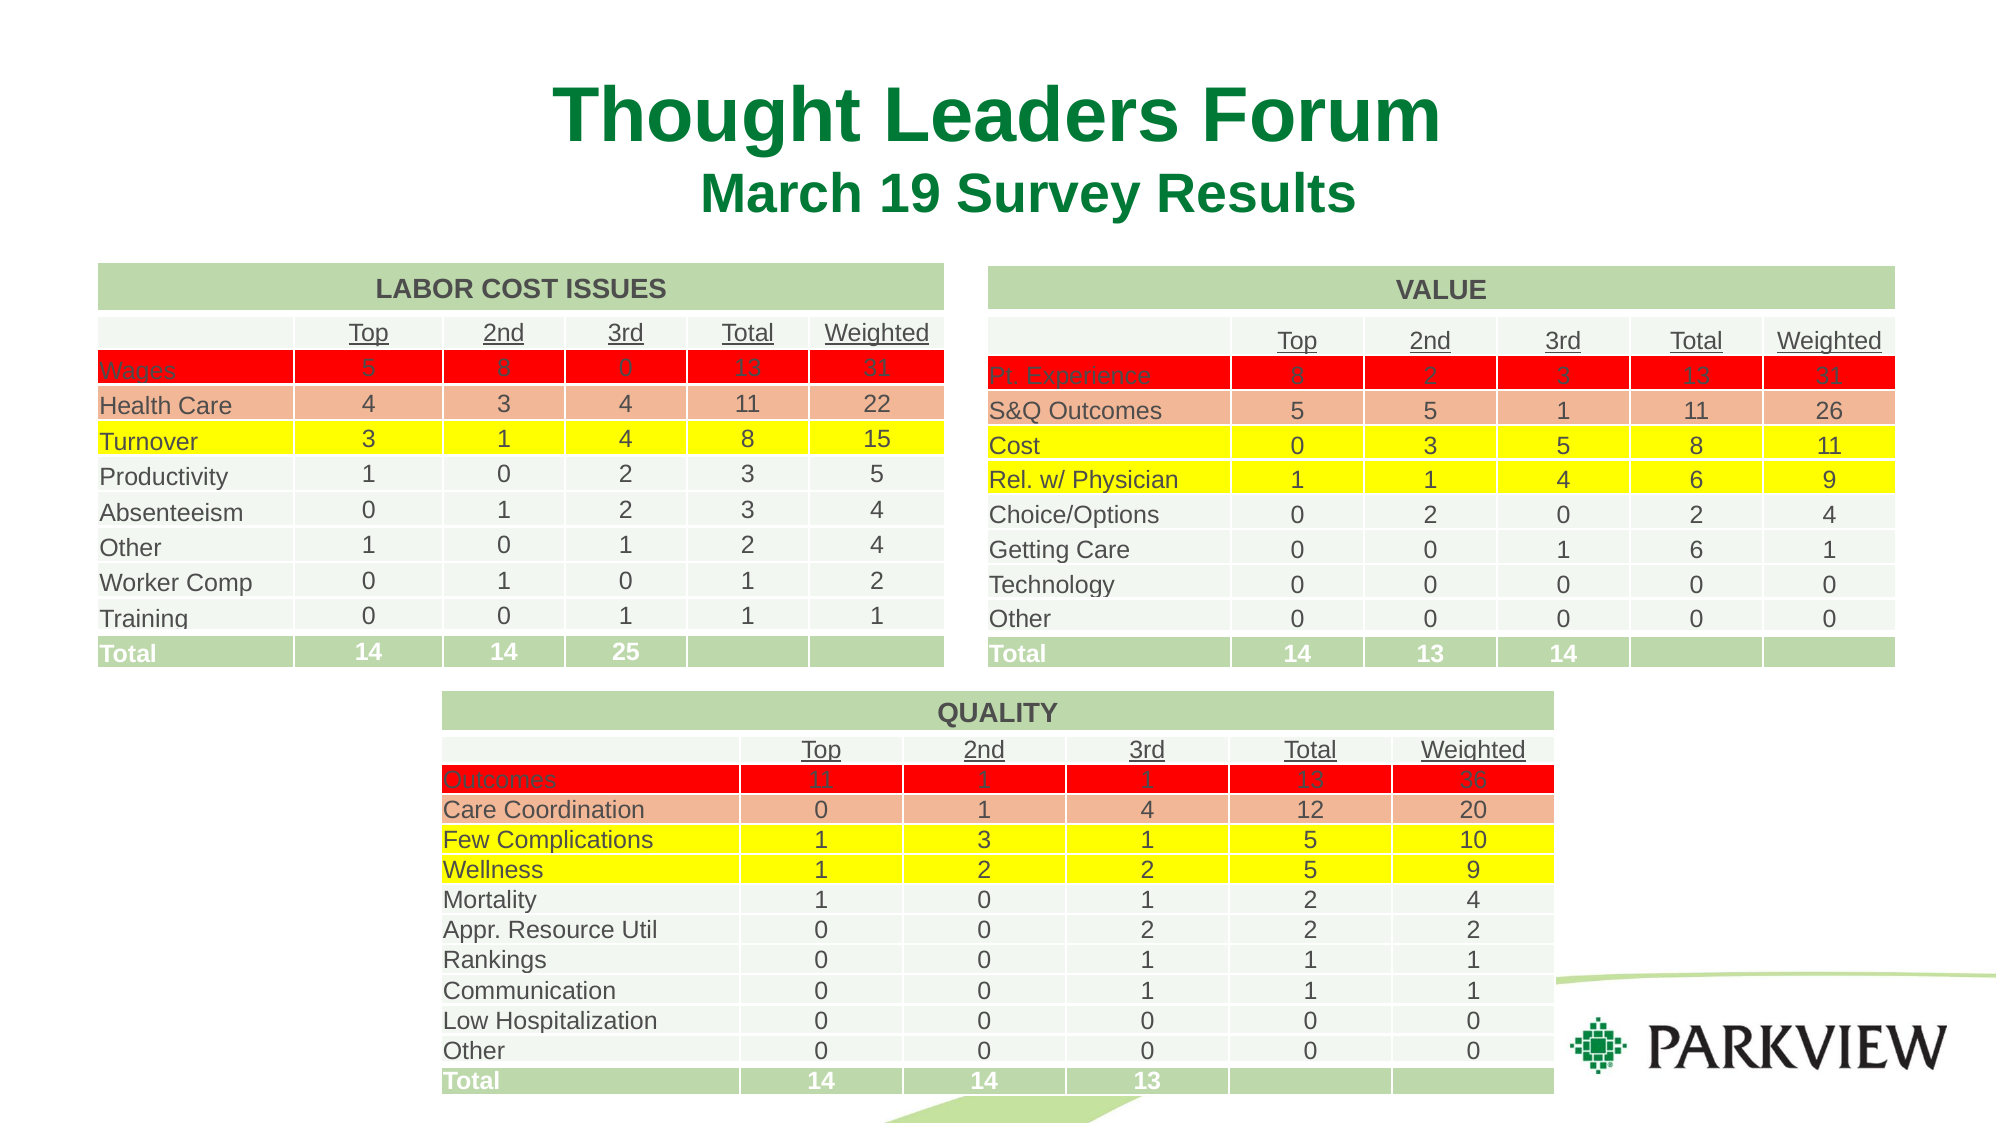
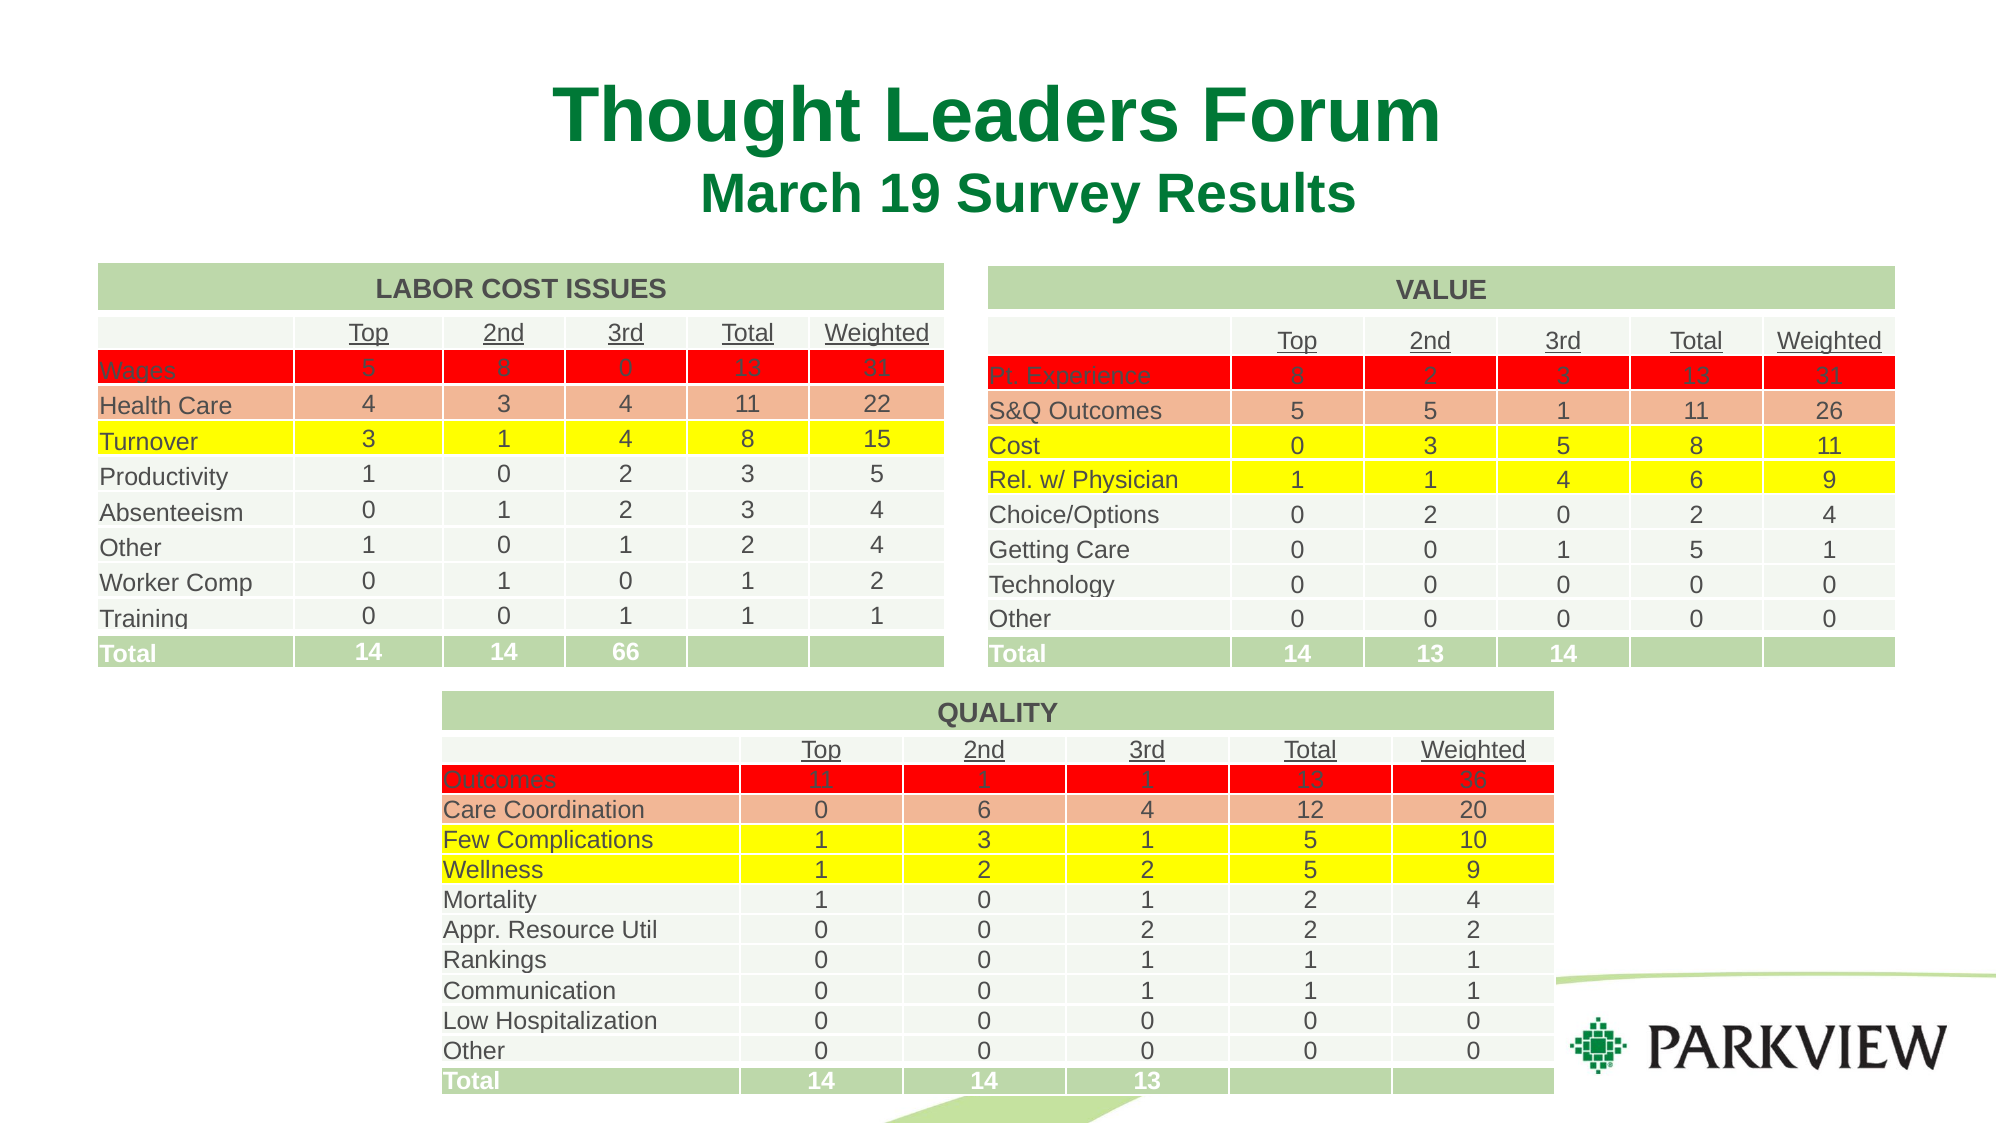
0 1 6: 6 -> 5 (1697, 550)
25: 25 -> 66 (626, 652)
Coordination 0 1: 1 -> 6 (984, 810)
